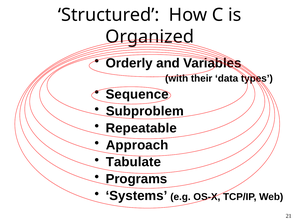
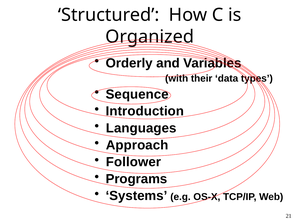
Subproblem: Subproblem -> Introduction (145, 111)
Repeatable: Repeatable -> Languages (141, 128)
Tabulate: Tabulate -> Follower (133, 162)
